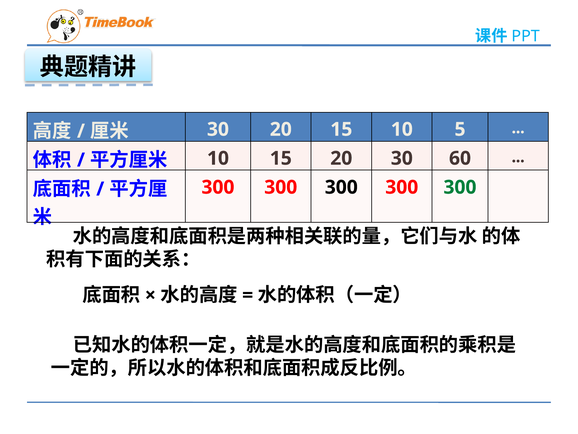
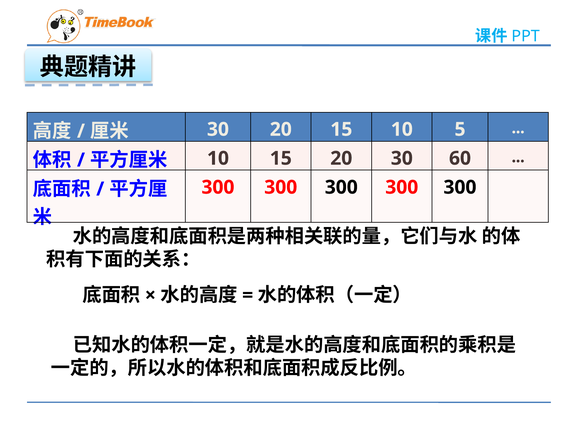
300 colour: green -> black (460, 187)
